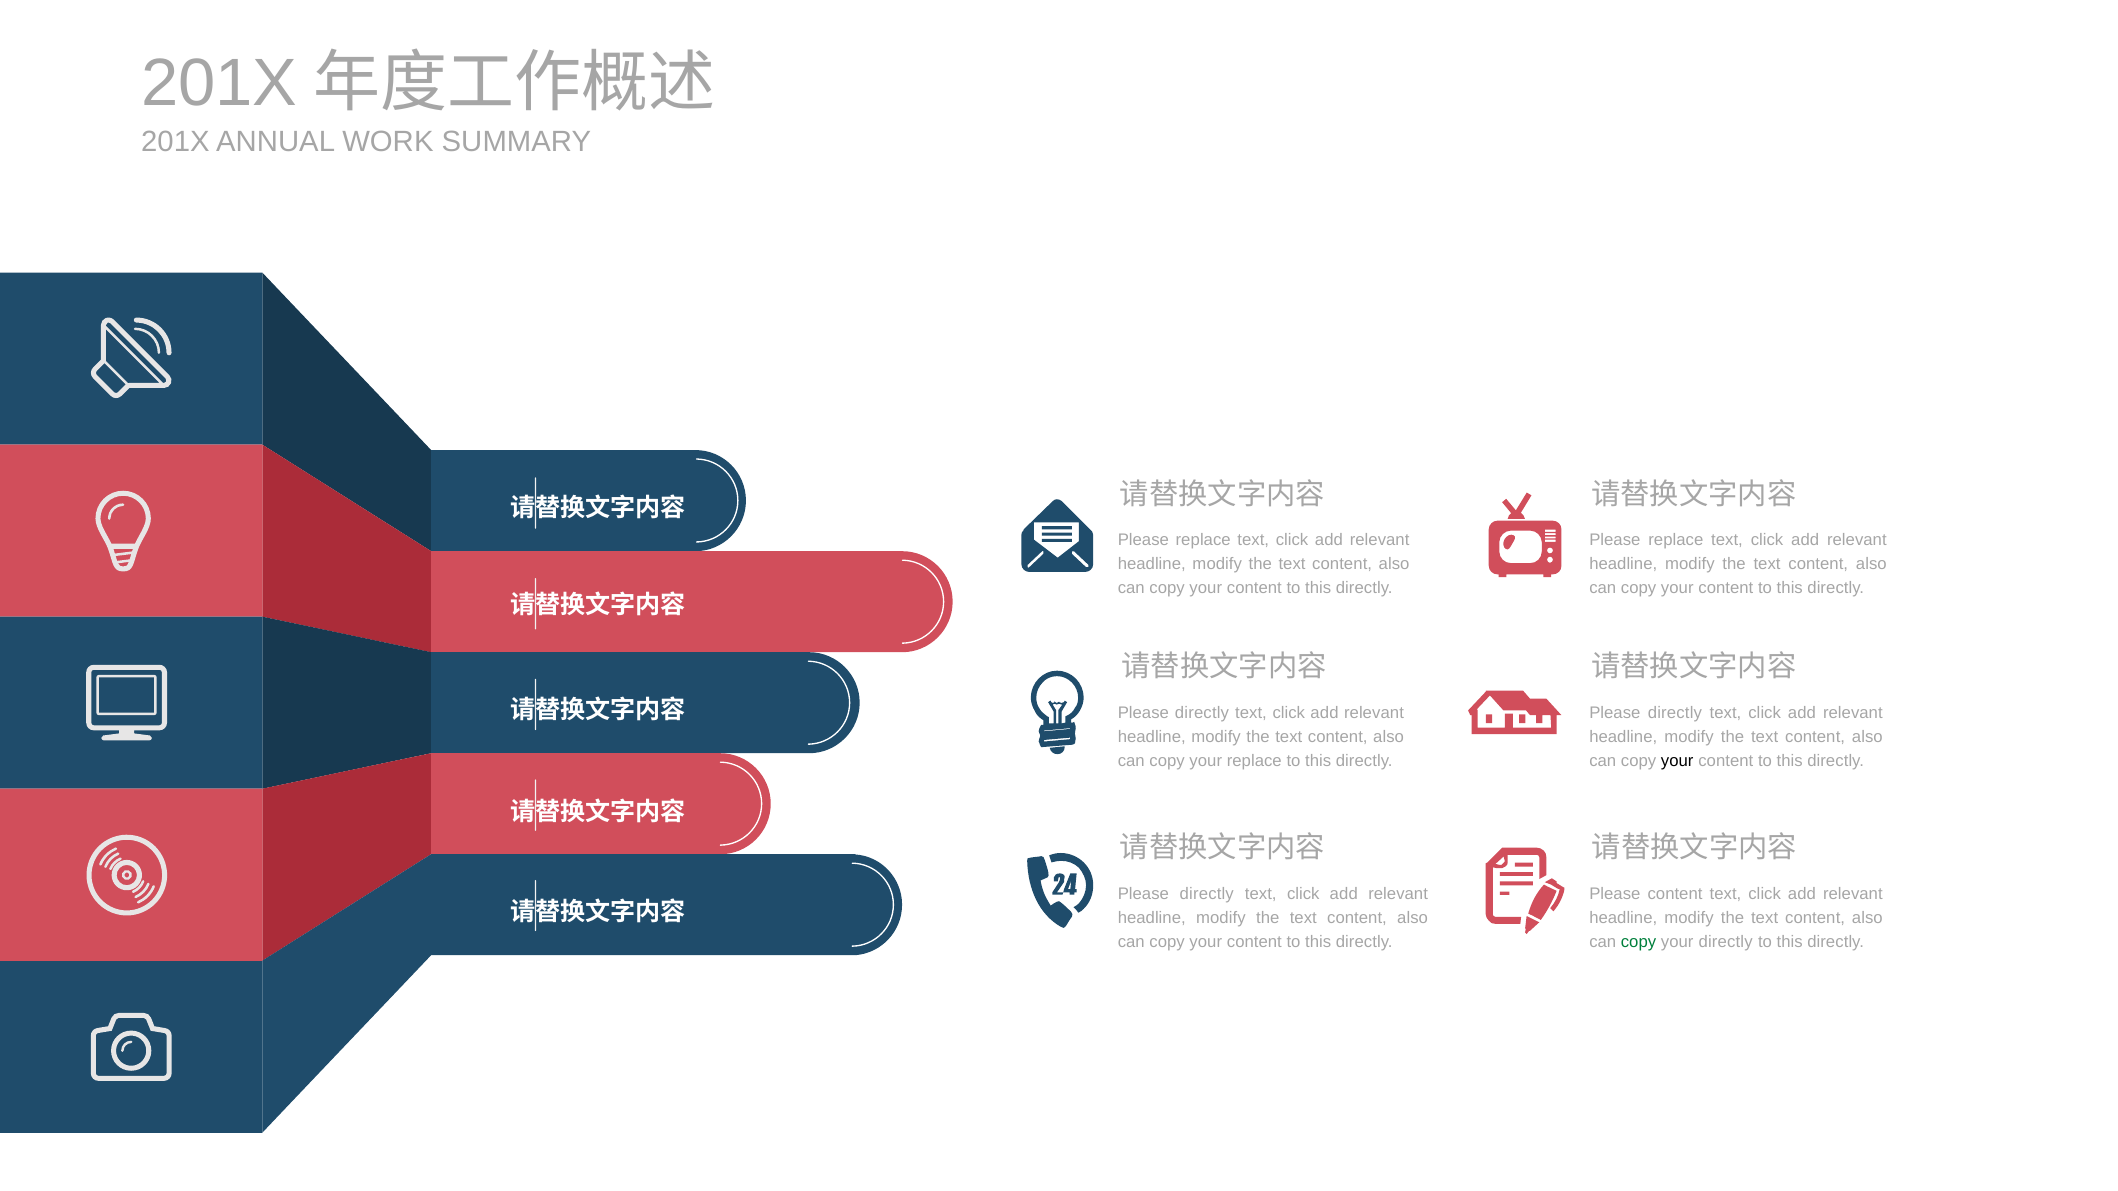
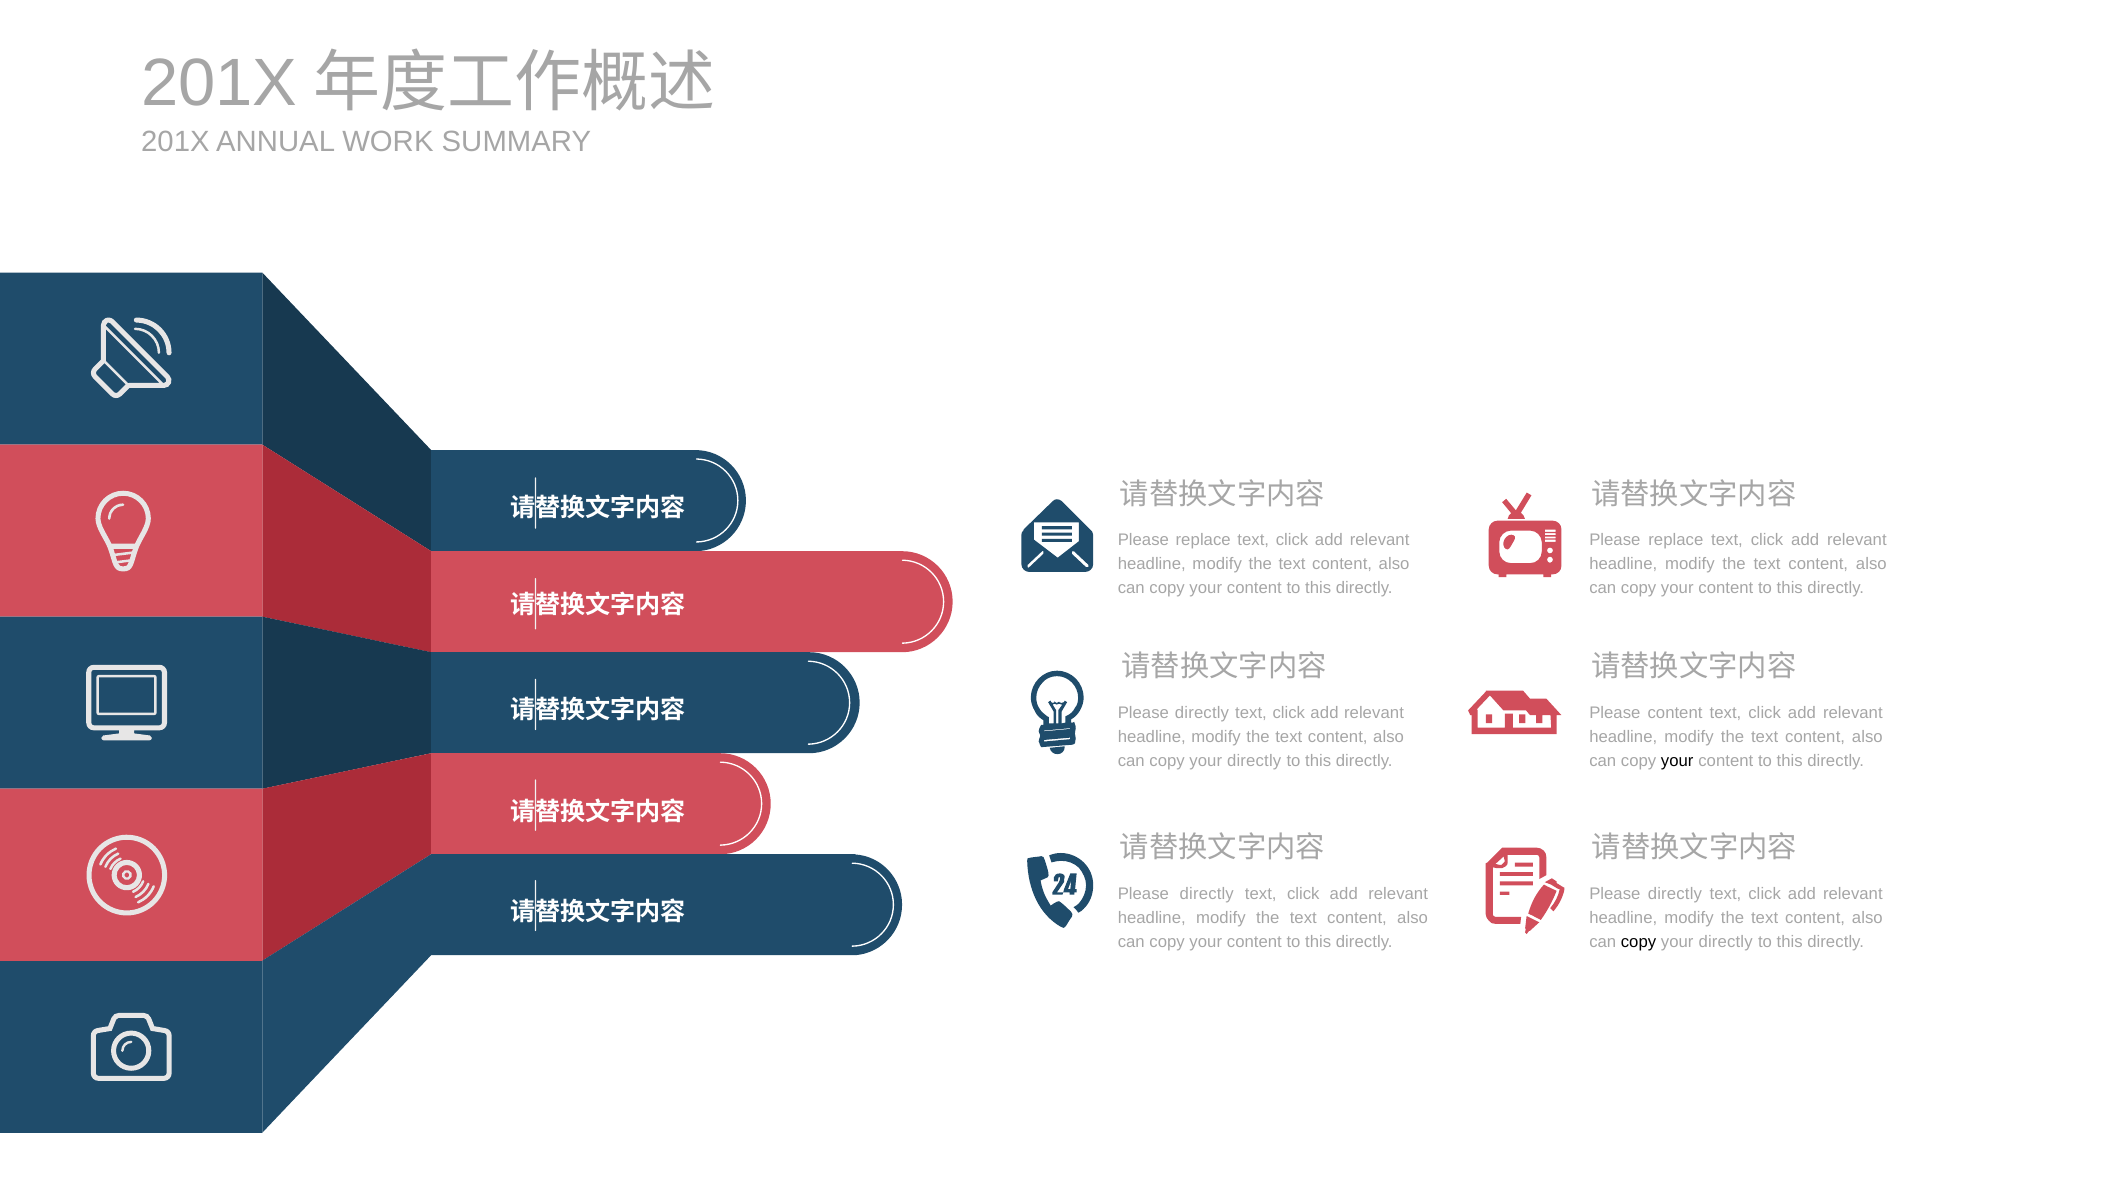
directly: directly -> content (1675, 713)
replace: replace -> directly (1254, 761)
content: content -> directly (1675, 894)
copy colour: green -> black (1639, 942)
